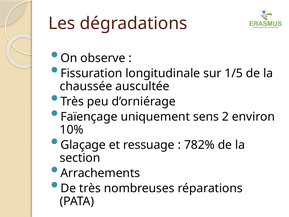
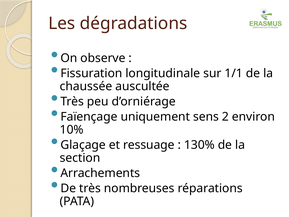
1/5: 1/5 -> 1/1 (234, 73)
782%: 782% -> 130% (199, 145)
